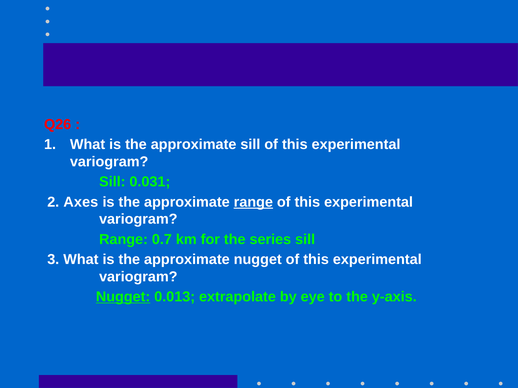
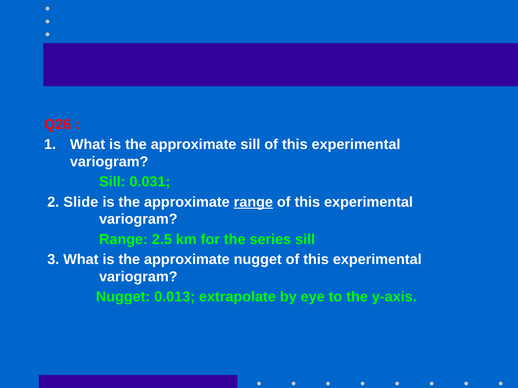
Axes: Axes -> Slide (81, 202)
0.7: 0.7 -> 2.5 (162, 240)
Nugget underline: present -> none (123, 297)
